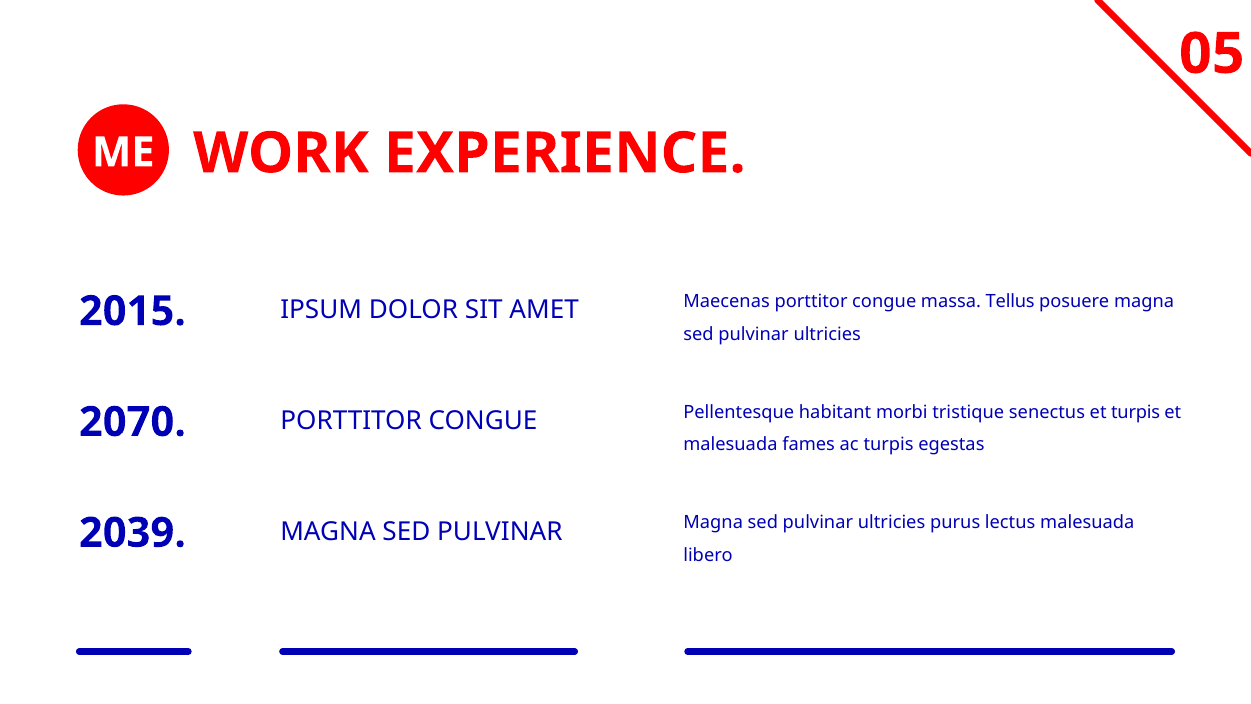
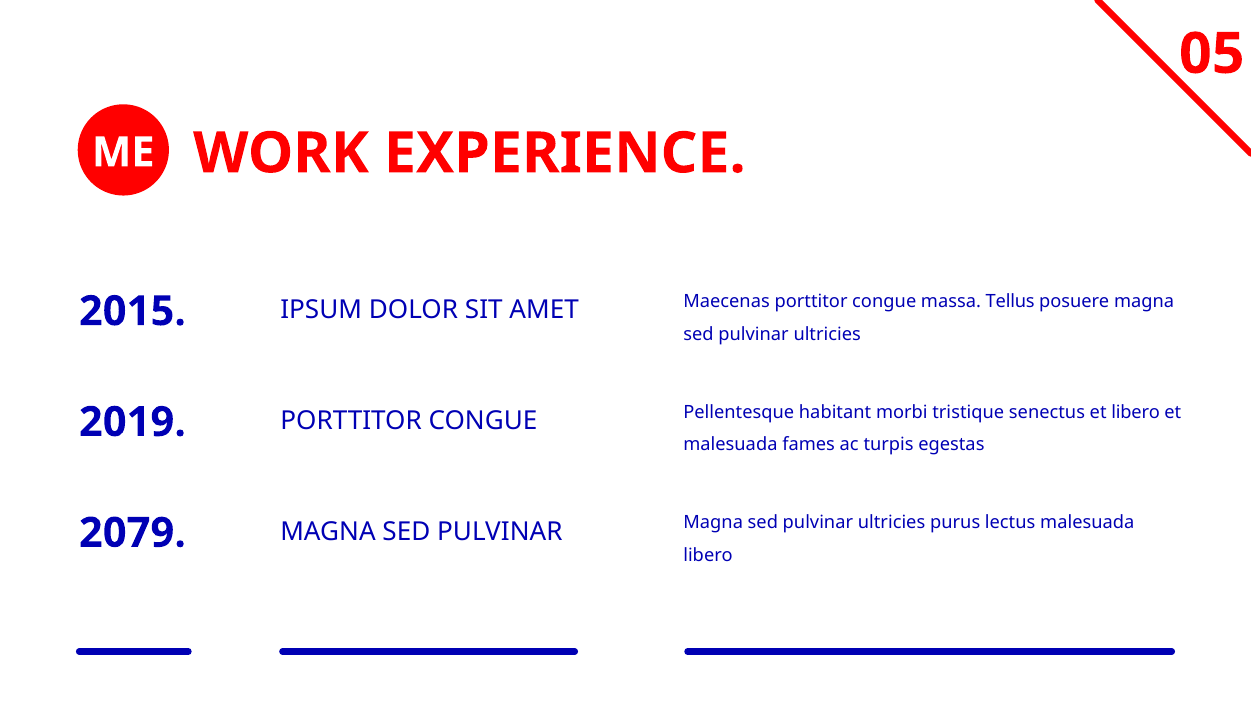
2070: 2070 -> 2019 (132, 422)
et turpis: turpis -> libero (1136, 412)
2039: 2039 -> 2079 (132, 533)
